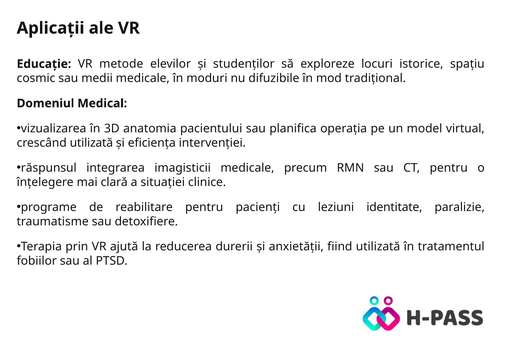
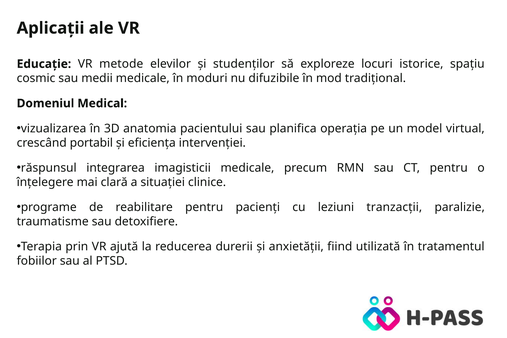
crescând utilizată: utilizată -> portabil (91, 143)
identitate: identitate -> tranzacții (394, 207)
